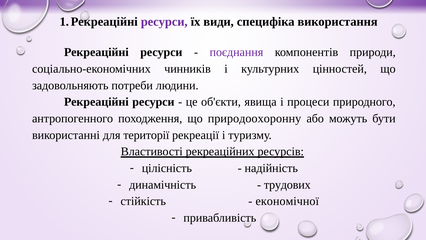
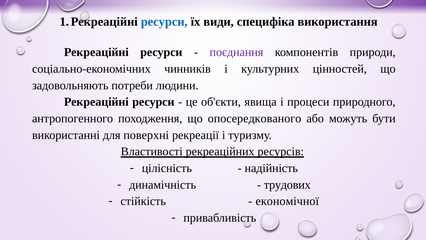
ресурси colour: purple -> blue (164, 22)
природоохоронну: природоохоронну -> опосередкованого (255, 118)
території: території -> поверхні (146, 135)
